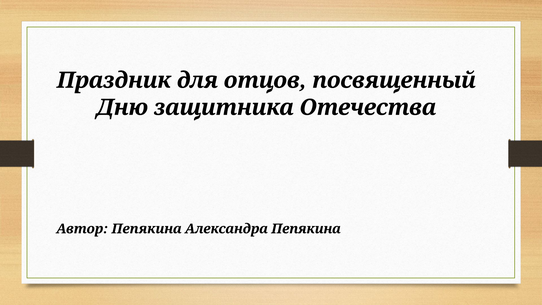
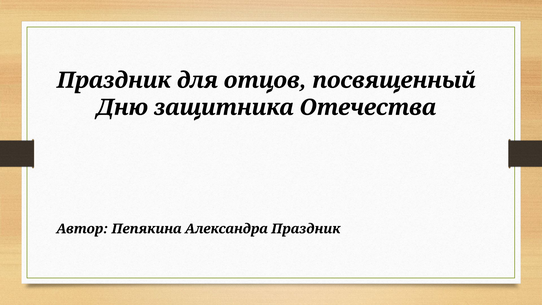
Александра Пепякина: Пепякина -> Праздник (306, 229)
